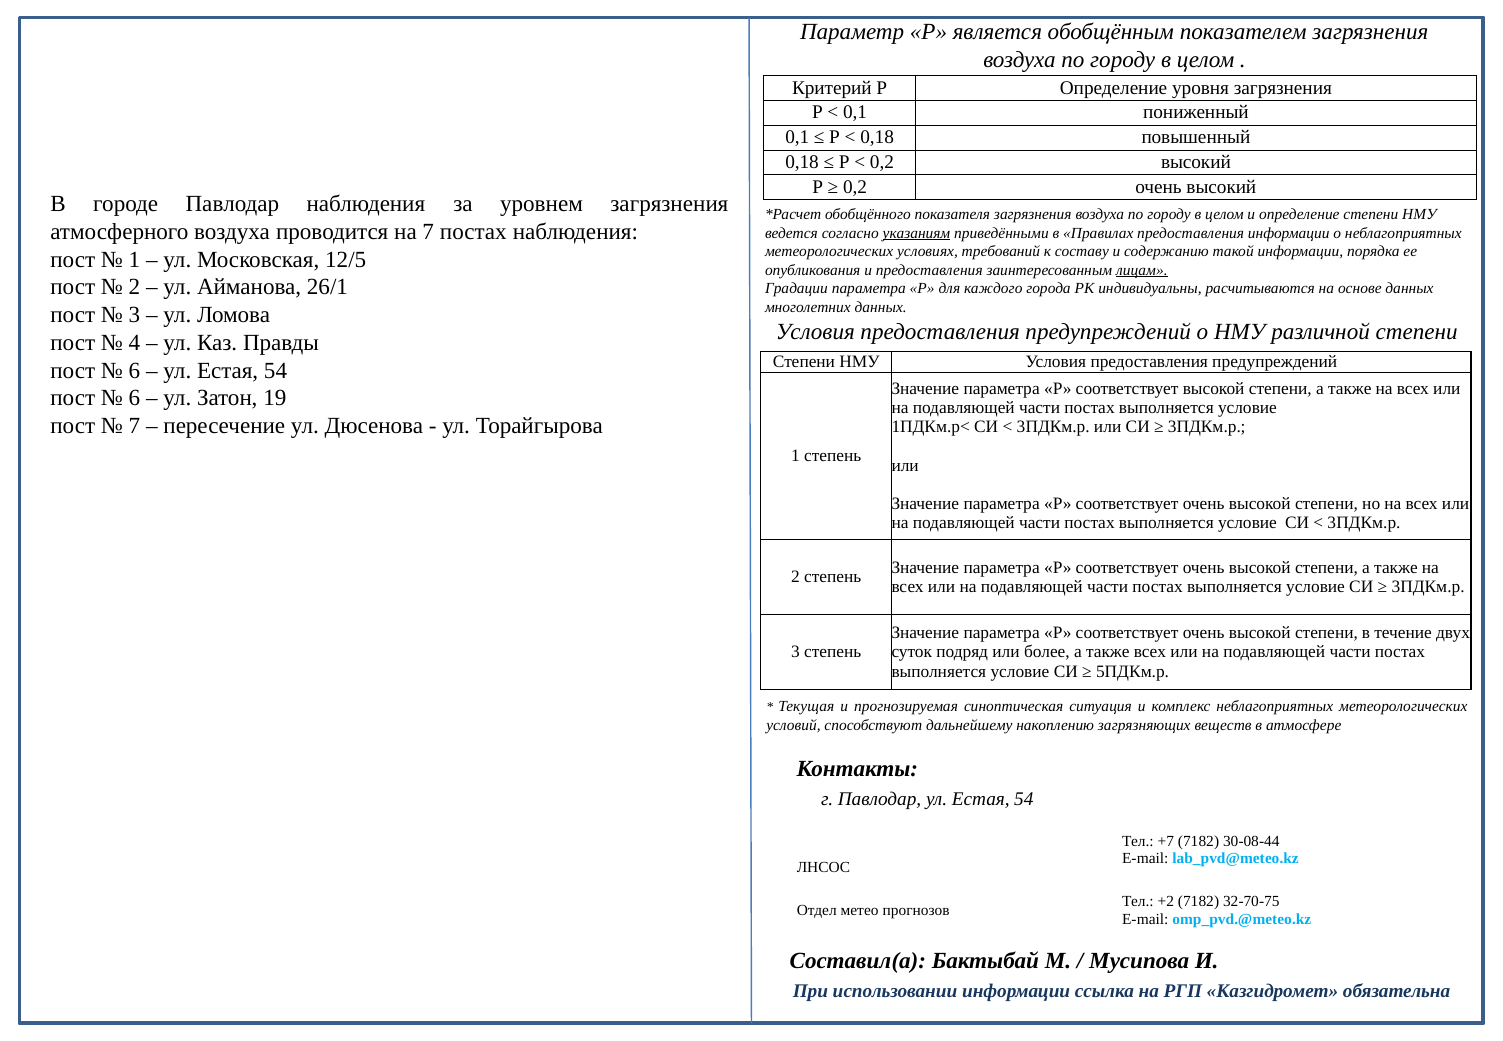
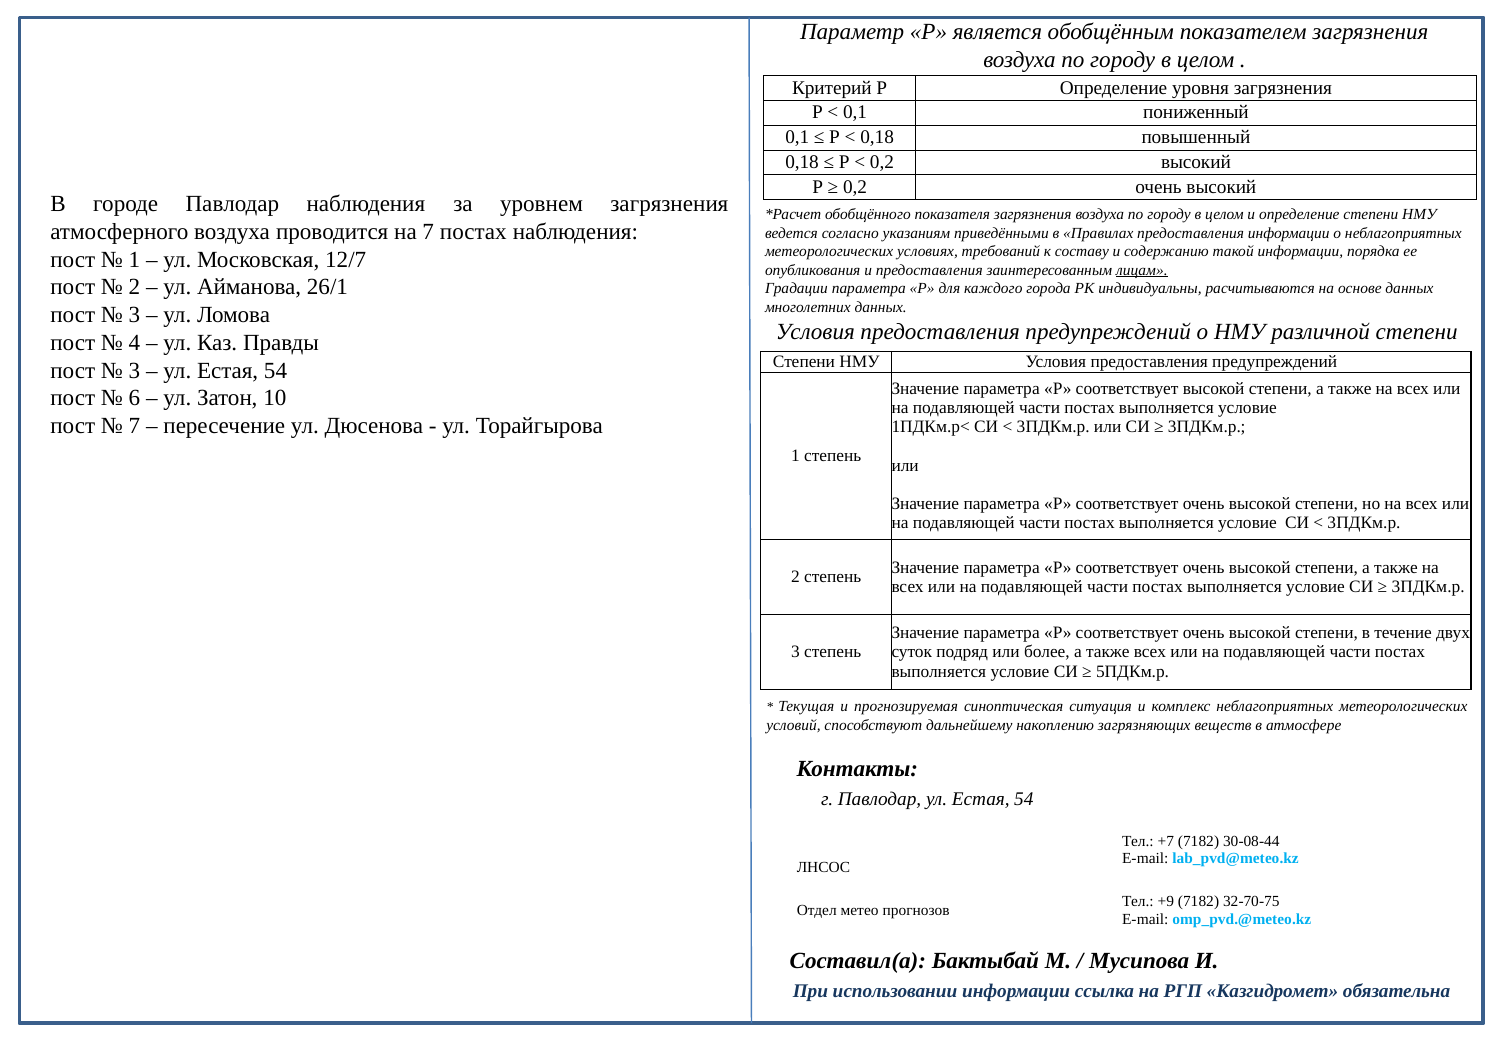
указаниям underline: present -> none (916, 233)
12/5: 12/5 -> 12/7 (346, 259)
6: 6 -> 3 (134, 370)
19: 19 -> 10 (275, 398)
+2: +2 -> +9 (1166, 901)
